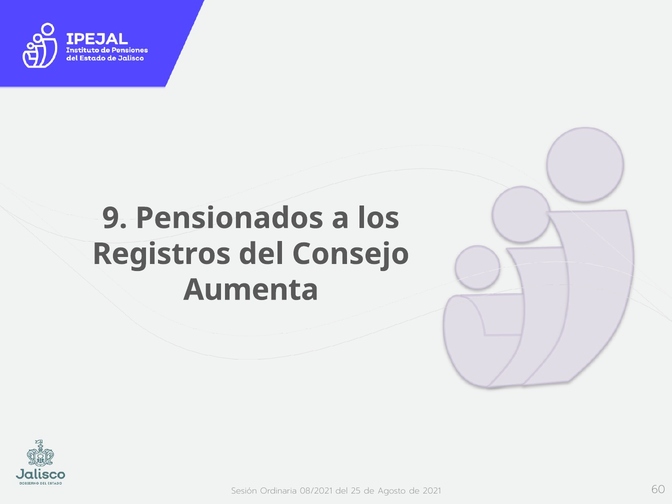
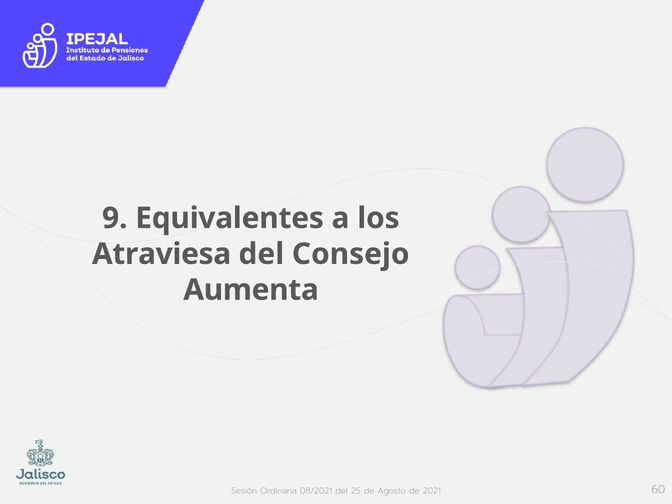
Pensionados: Pensionados -> Equivalentes (230, 218)
Registros: Registros -> Atraviesa (162, 254)
